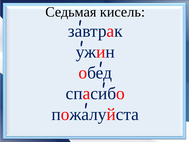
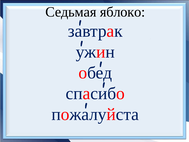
кисель: кисель -> яблоко (123, 12)
